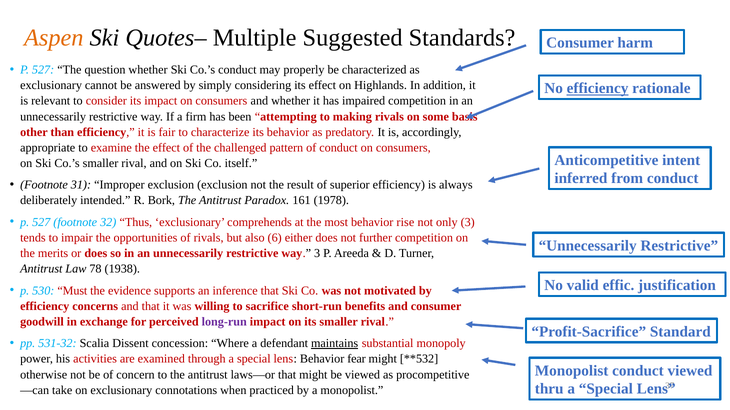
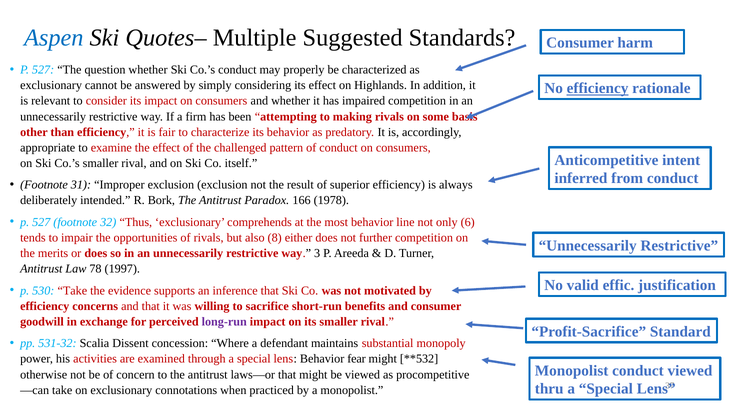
Aspen colour: orange -> blue (54, 38)
161: 161 -> 166 (302, 201)
rise: rise -> line (405, 222)
only 3: 3 -> 6 (468, 222)
6: 6 -> 8 (275, 238)
1938: 1938 -> 1997 (122, 269)
530 Must: Must -> Take (72, 291)
maintains underline: present -> none (335, 344)
